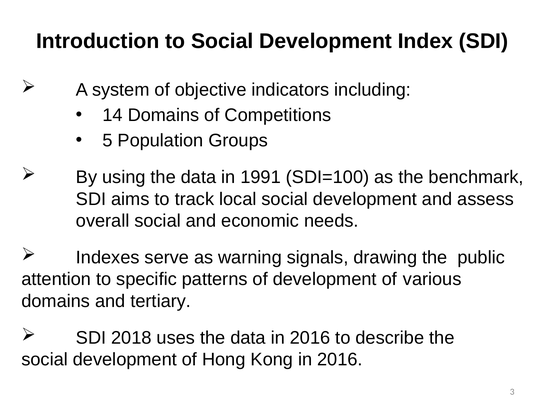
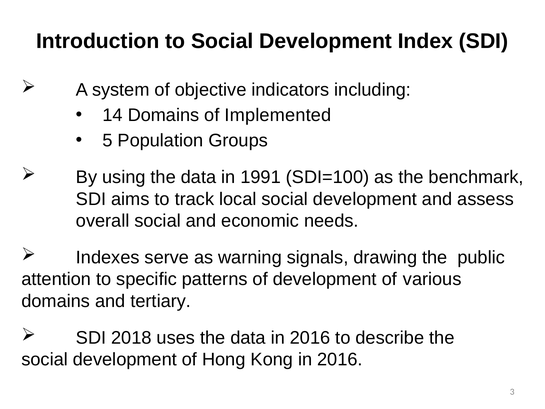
Competitions: Competitions -> Implemented (278, 115)
